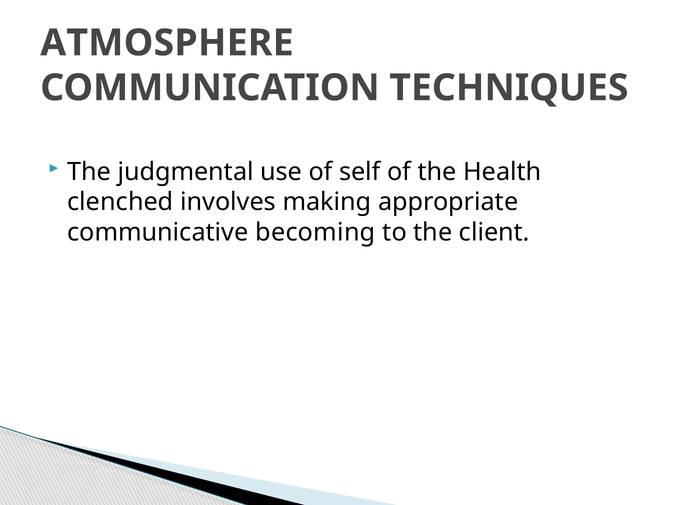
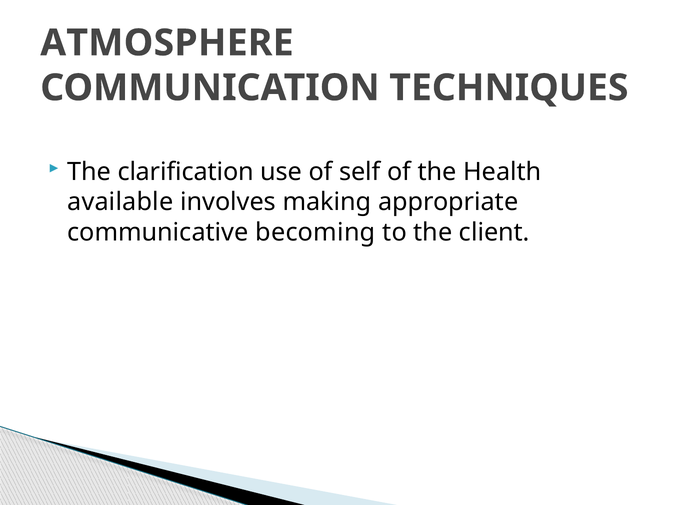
judgmental: judgmental -> clarification (186, 172)
clenched: clenched -> available (120, 202)
